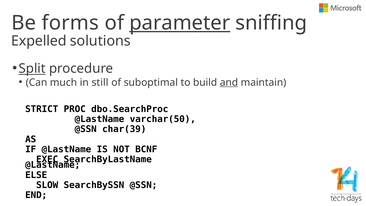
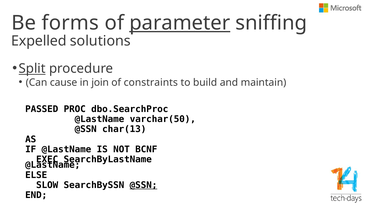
much: much -> cause (64, 82)
still: still -> join (100, 82)
suboptimal: suboptimal -> constraints (151, 82)
and underline: present -> none (229, 82)
STRICT: STRICT -> PASSED (42, 109)
char(39: char(39 -> char(13 (124, 129)
@SSN underline: none -> present (144, 185)
